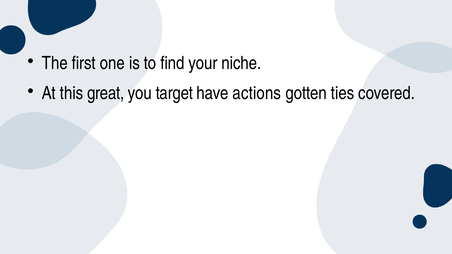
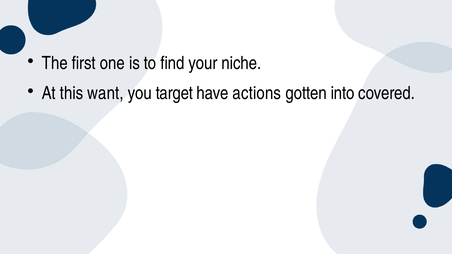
great: great -> want (106, 93)
ties: ties -> into (343, 93)
